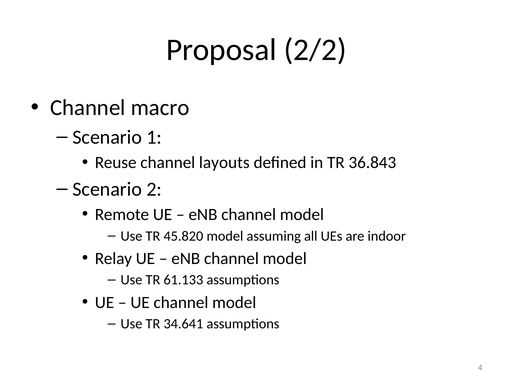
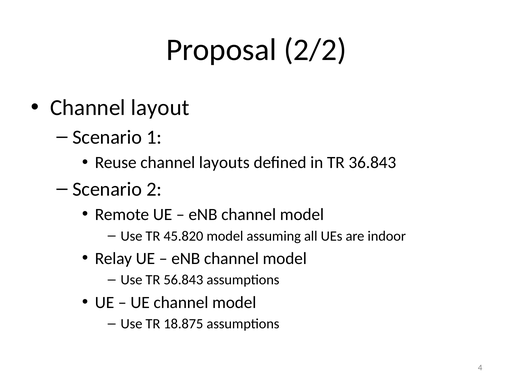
macro: macro -> layout (160, 108)
61.133: 61.133 -> 56.843 (183, 280)
34.641: 34.641 -> 18.875 (183, 324)
